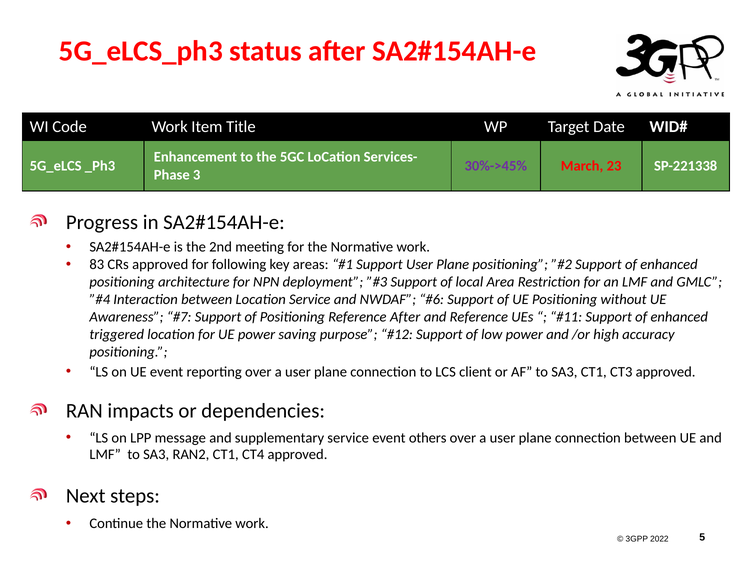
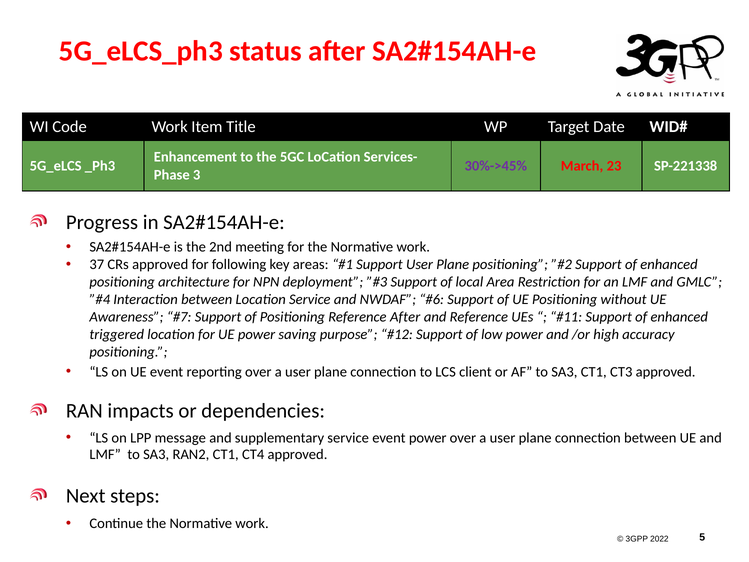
83: 83 -> 37 (97, 265)
event others: others -> power (428, 438)
